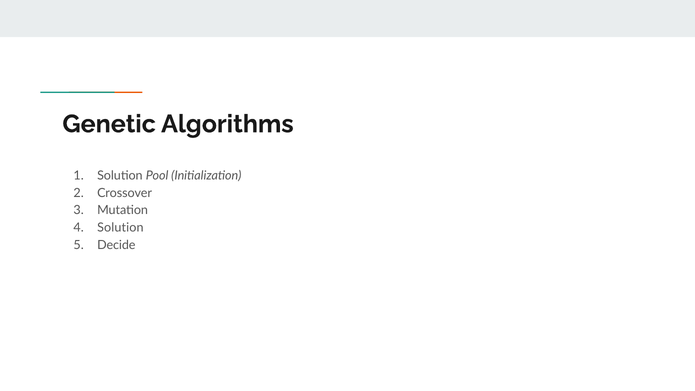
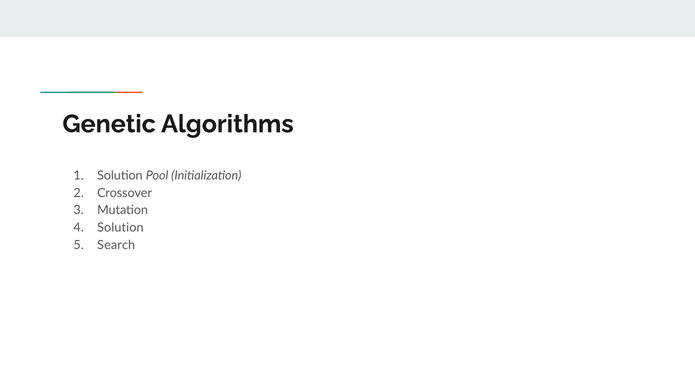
Decide: Decide -> Search (116, 245)
